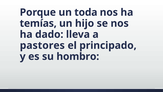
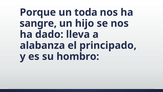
temías: temías -> sangre (38, 23)
pastores: pastores -> alabanza (42, 45)
